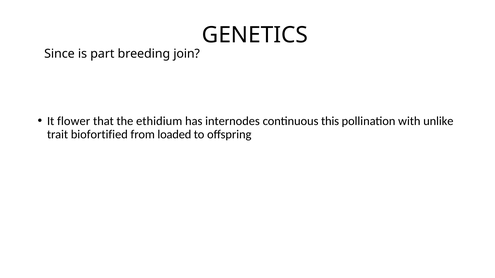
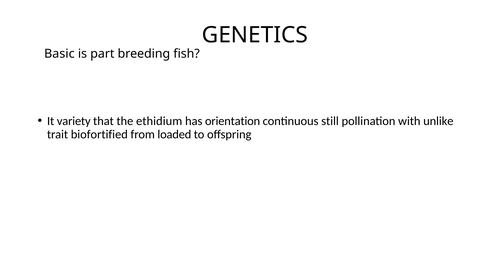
Since: Since -> Basic (59, 54)
join: join -> fish (187, 54)
flower: flower -> variety (74, 121)
internodes: internodes -> orientation (233, 121)
this: this -> still (330, 121)
